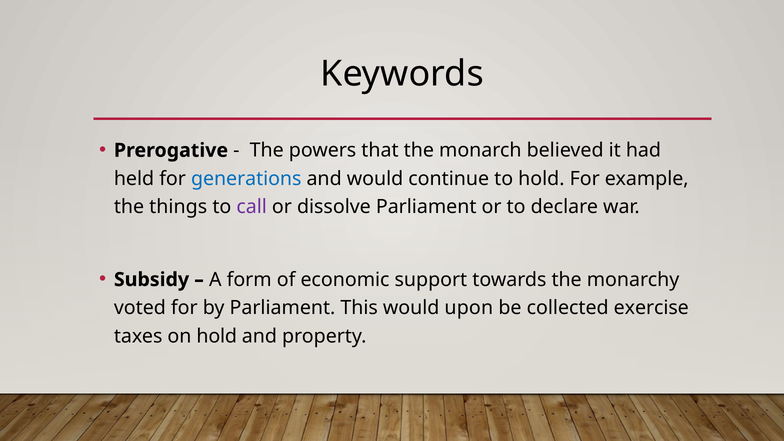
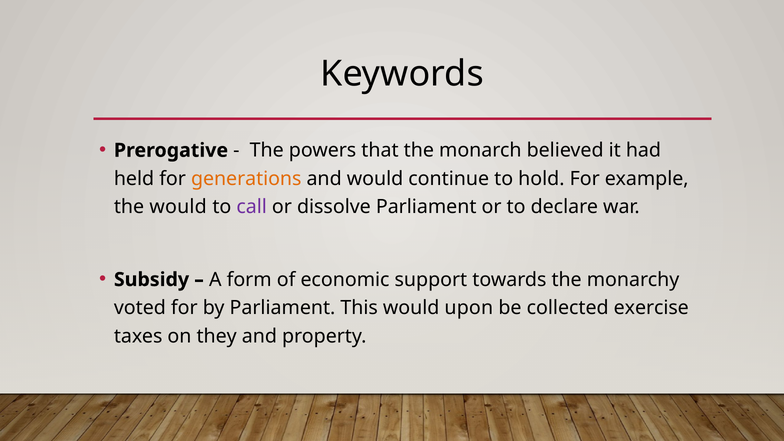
generations colour: blue -> orange (246, 179)
the things: things -> would (178, 207)
on hold: hold -> they (217, 336)
